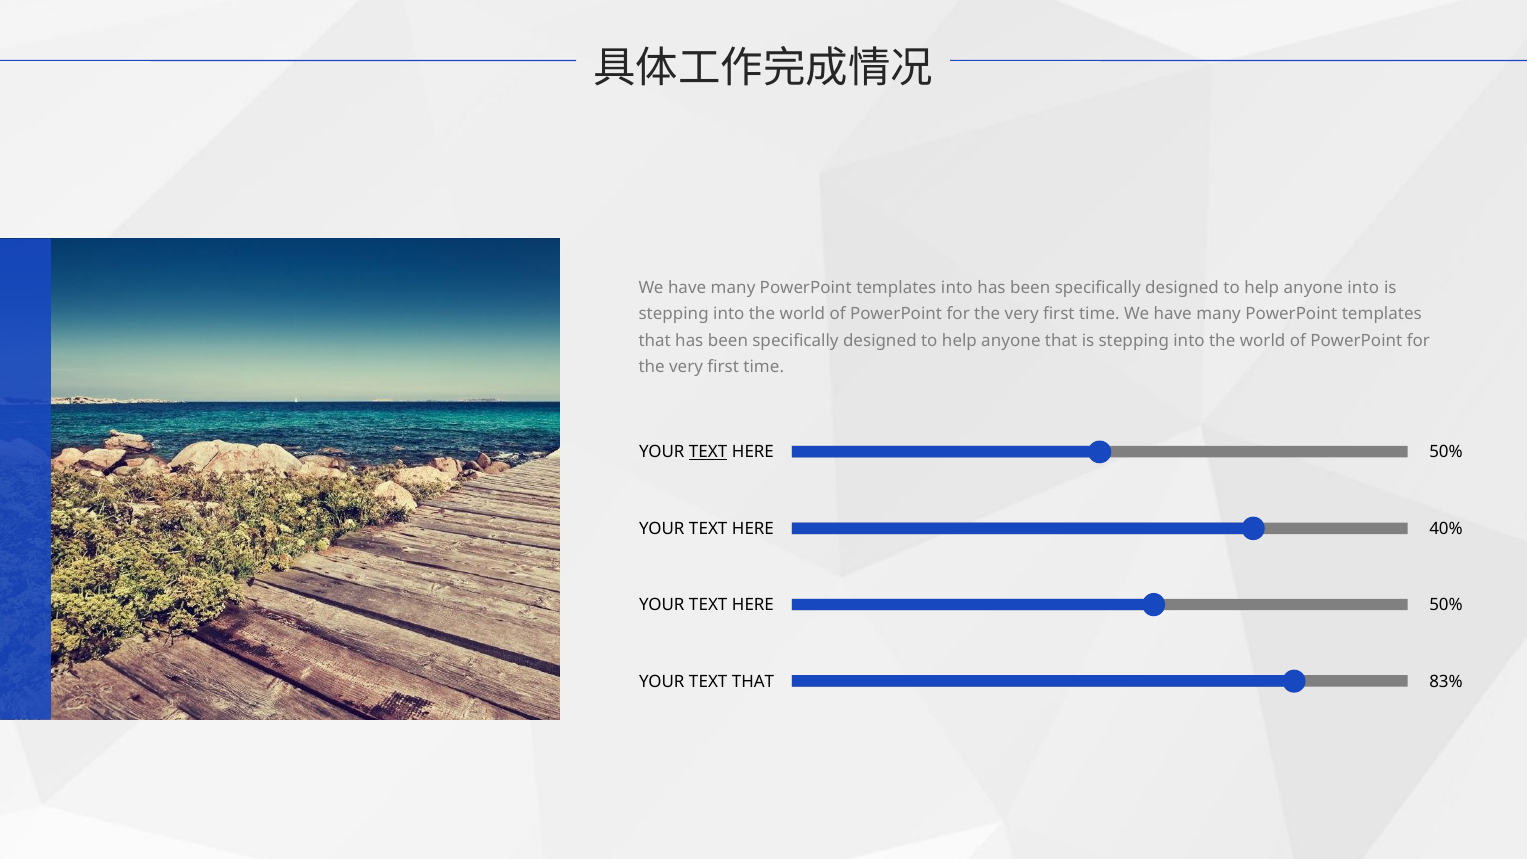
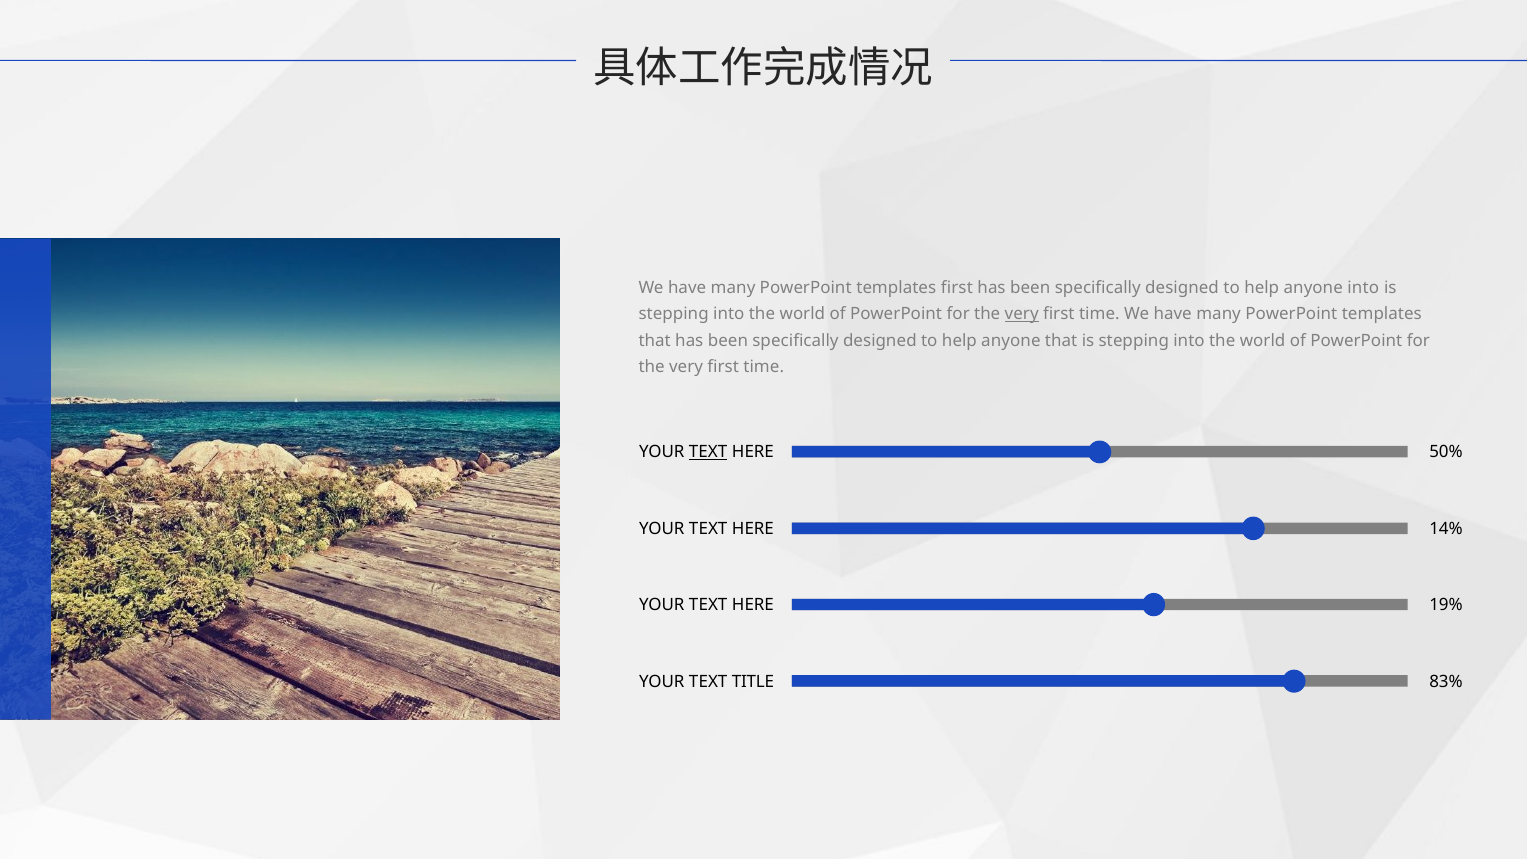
templates into: into -> first (957, 288)
very underline: none -> present (1022, 314)
40%: 40% -> 14% (1446, 528)
50%: 50% -> 19% (1446, 605)
TEXT THAT: THAT -> TITLE (753, 681)
